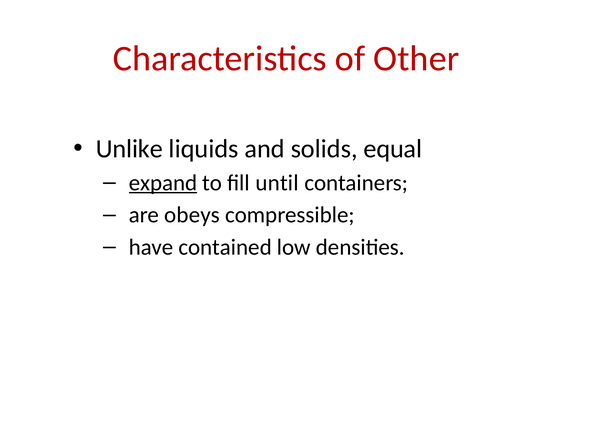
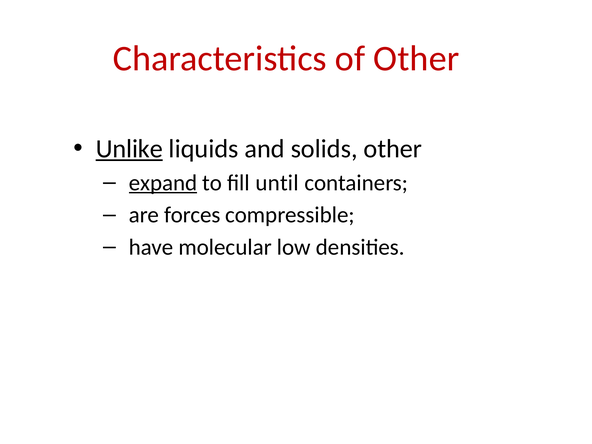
Unlike underline: none -> present (129, 149)
solids equal: equal -> other (393, 149)
obeys: obeys -> forces (192, 215)
contained: contained -> molecular (225, 247)
